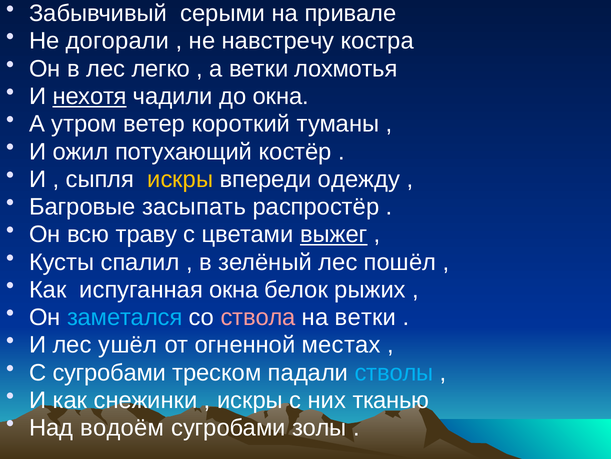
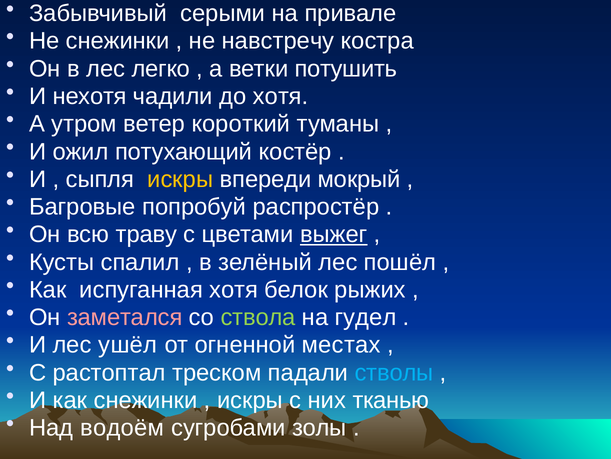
Не догорали: догорали -> снежинки (118, 41)
лохмотья: лохмотья -> потушить (346, 69)
нехотя underline: present -> none (90, 96)
до окна: окна -> хотя (281, 96)
одежду: одежду -> мокрый (359, 179)
засыпать: засыпать -> попробуй (194, 207)
испуганная окна: окна -> хотя (234, 289)
заметался colour: light blue -> pink (125, 317)
ствола colour: pink -> light green (258, 317)
на ветки: ветки -> гудел (366, 317)
С сугробами: сугробами -> растоптал (109, 372)
